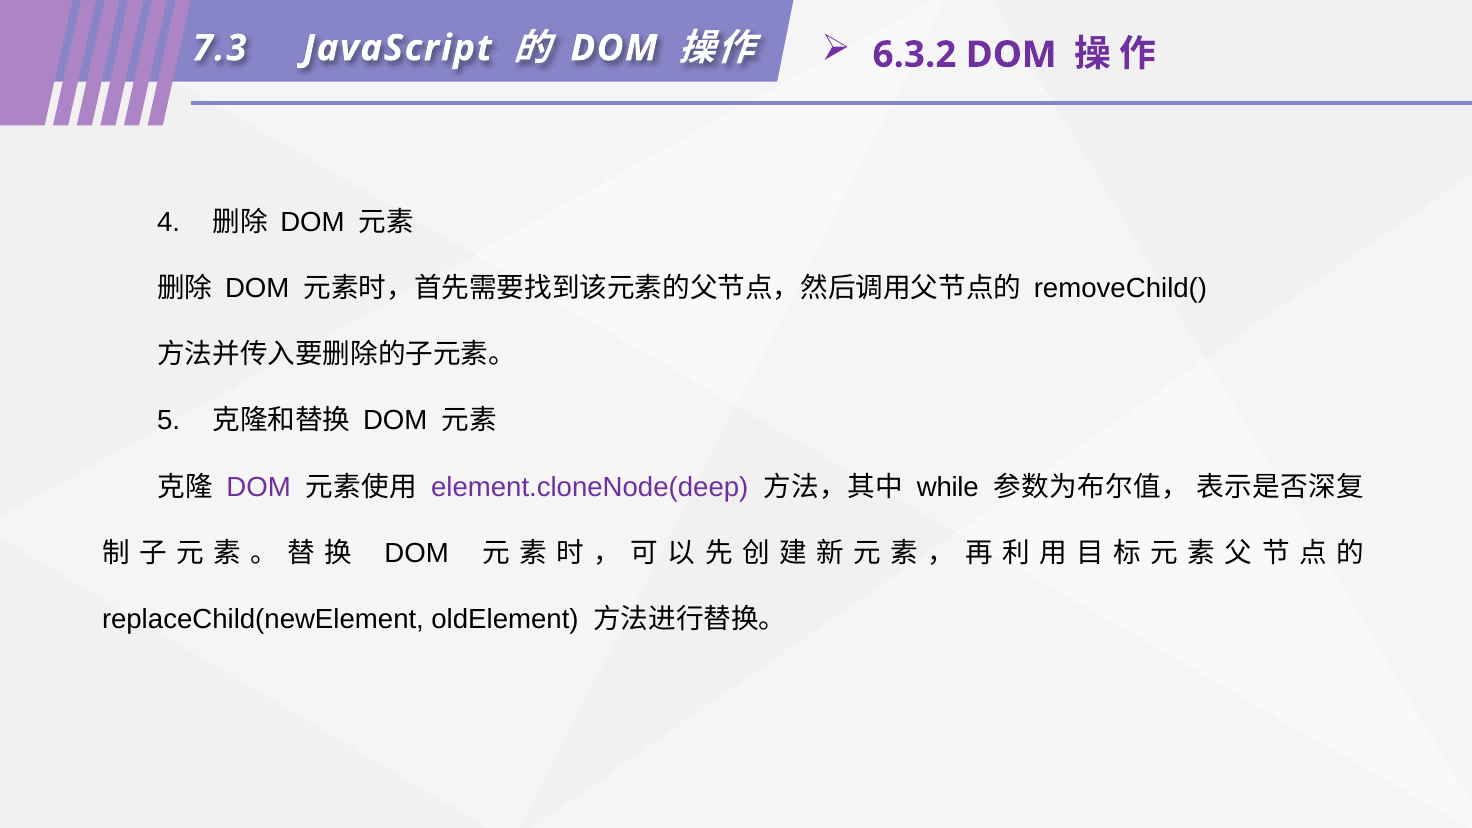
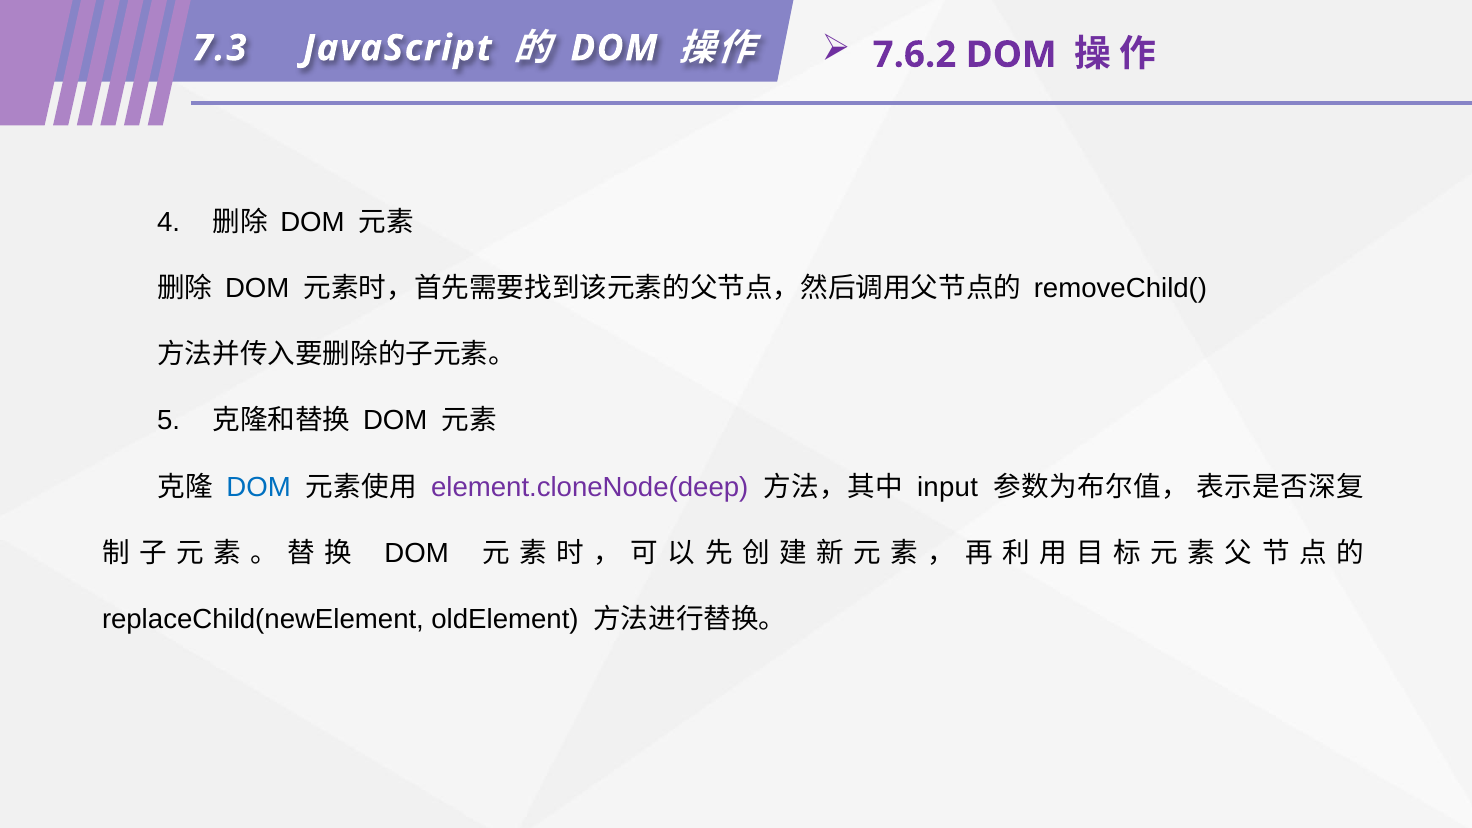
6.3.2: 6.3.2 -> 7.6.2 (914, 55)
DOM colour: purple -> blue (259, 487)
while: while -> input (947, 487)
